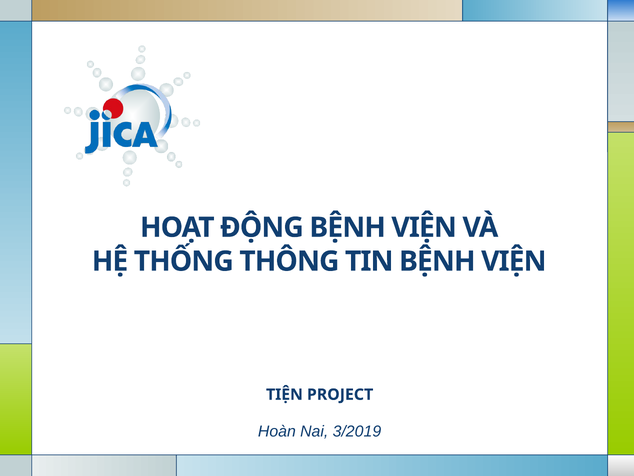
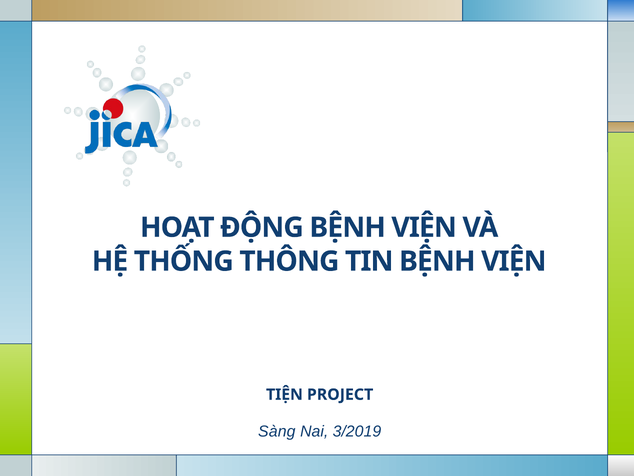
Hoàn: Hoàn -> Sàng (277, 431)
